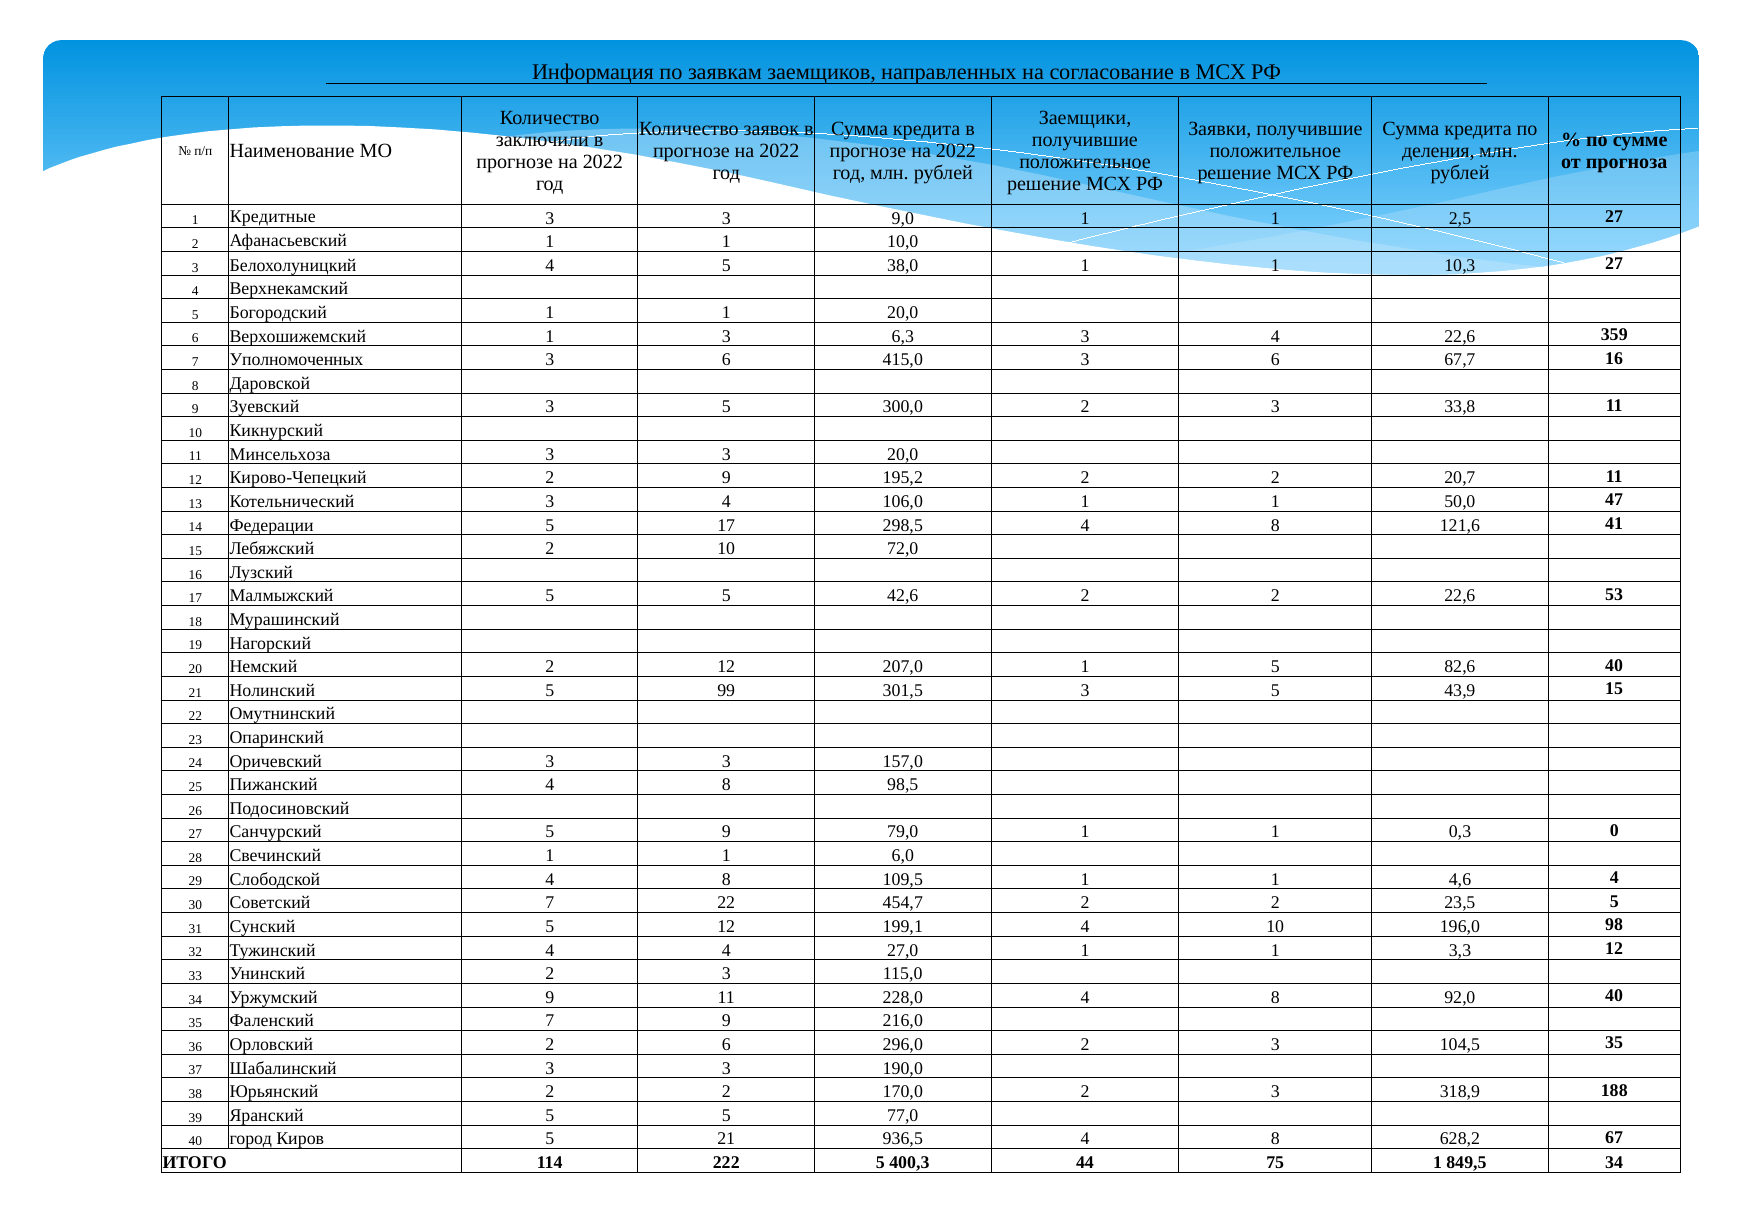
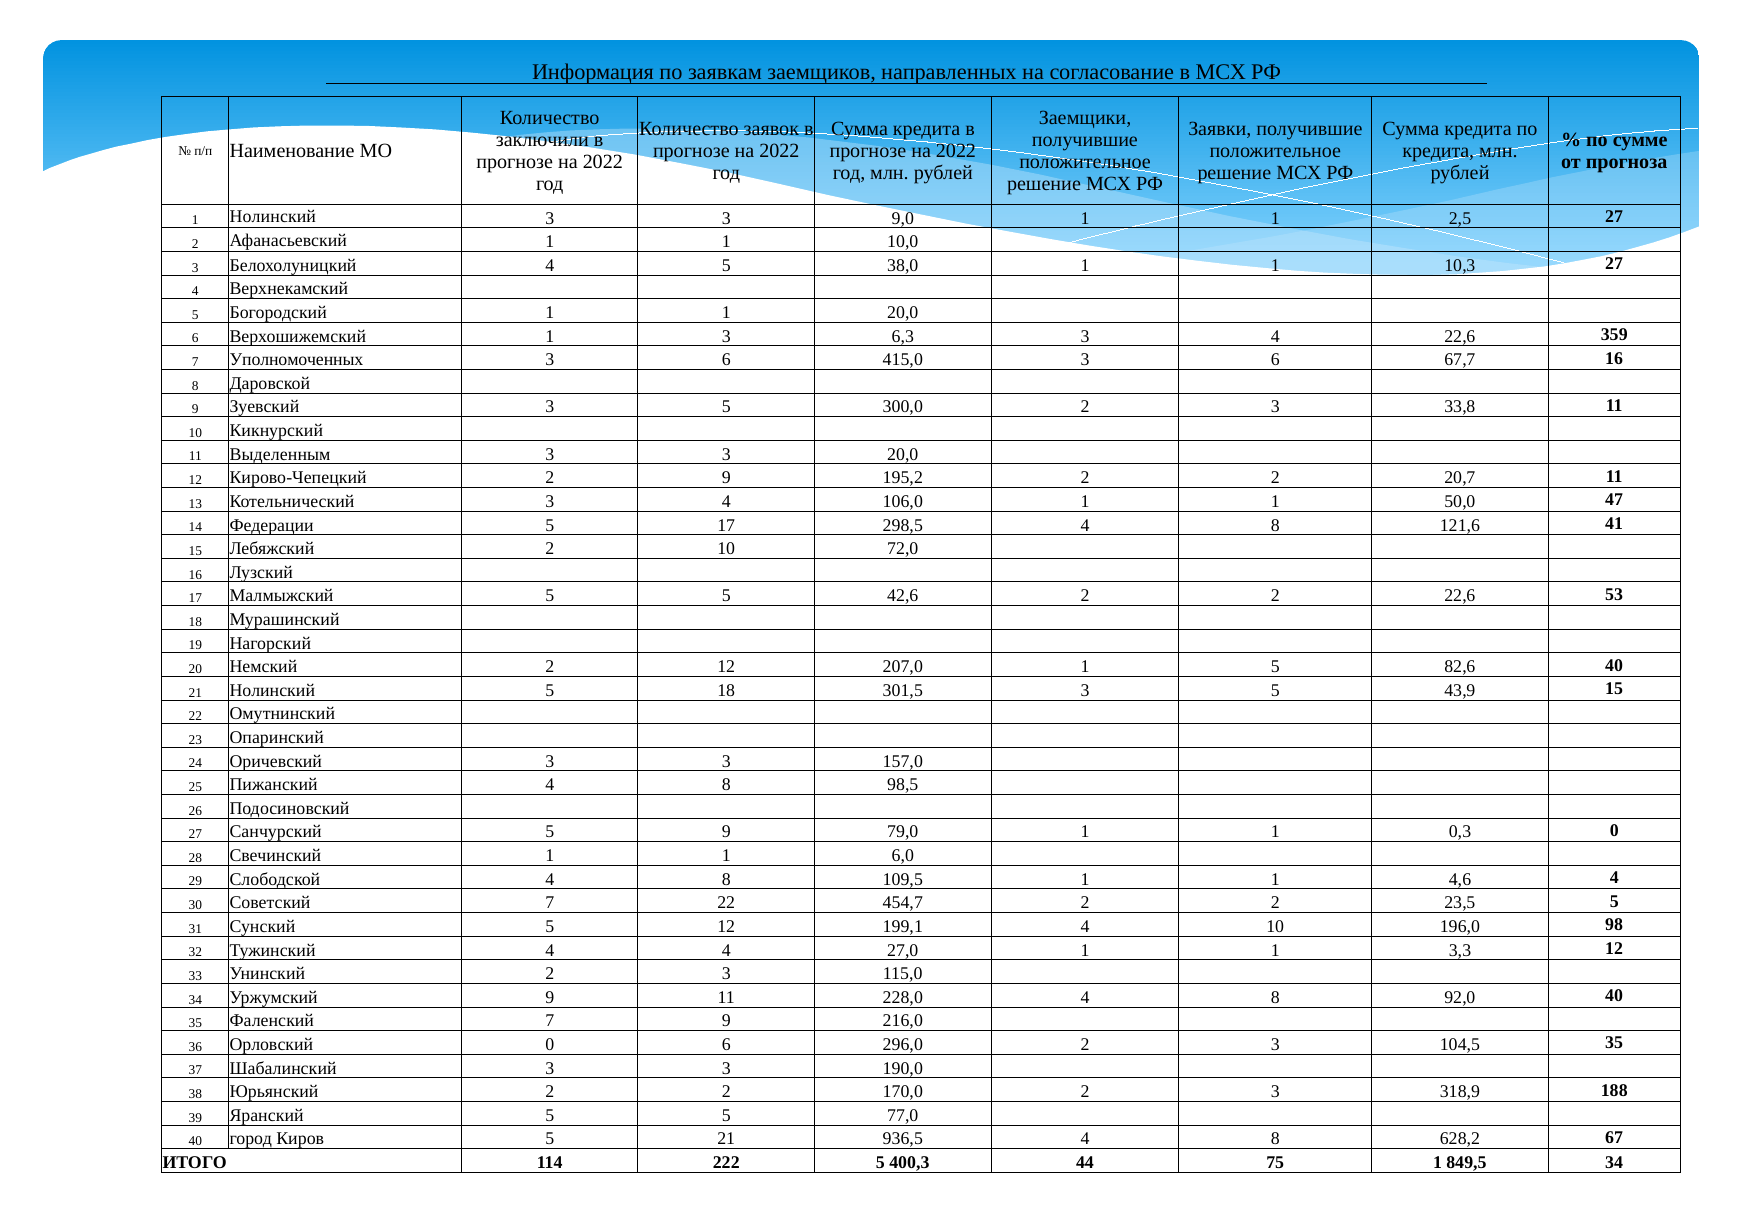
деления: деления -> кредита (1438, 151)
1 Кредитные: Кредитные -> Нолинский (273, 217)
Минсельхоза: Минсельхоза -> Выделенным (280, 454)
5 99: 99 -> 18 (726, 690)
Орловский 2: 2 -> 0 (550, 1044)
